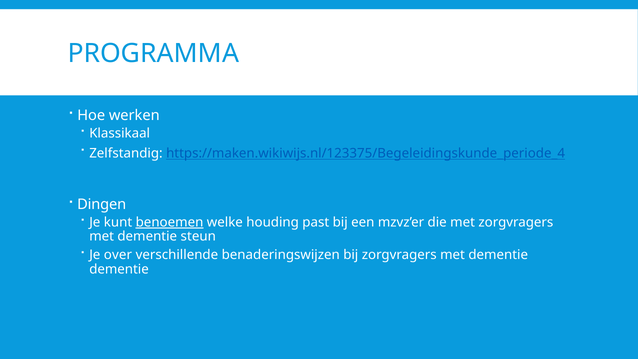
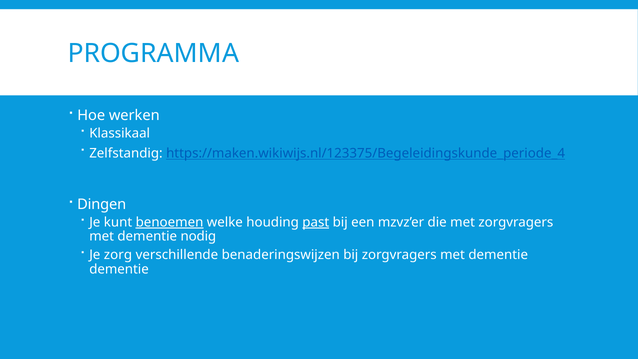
past underline: none -> present (316, 222)
steun: steun -> nodig (198, 236)
over: over -> zorg (118, 255)
